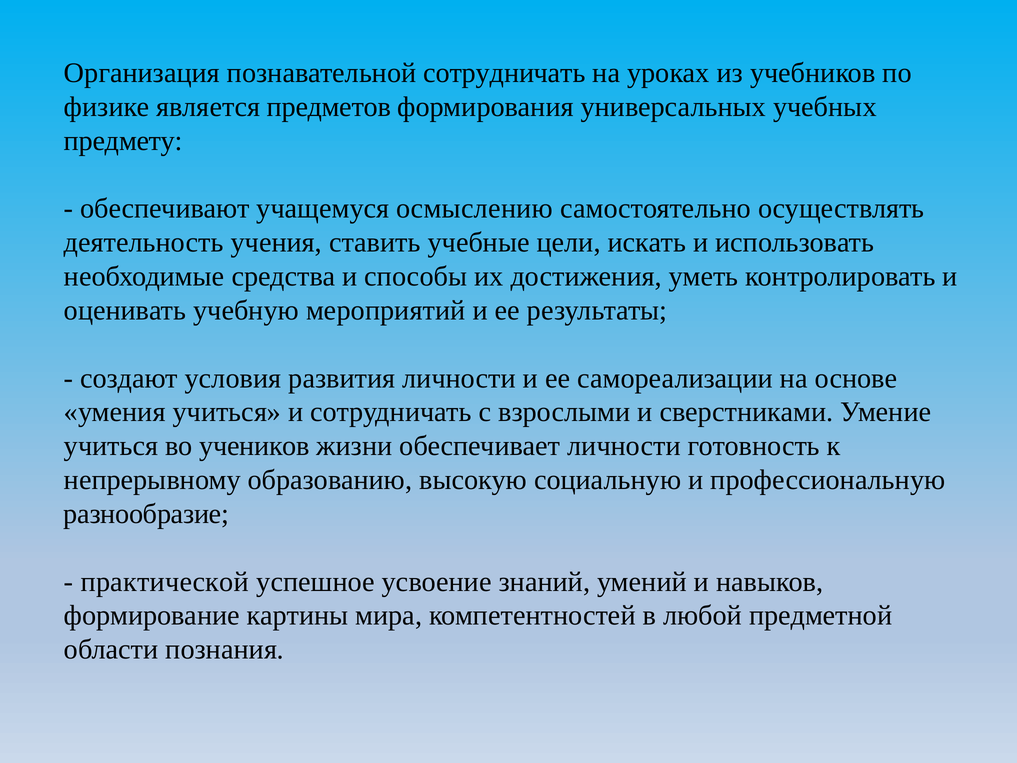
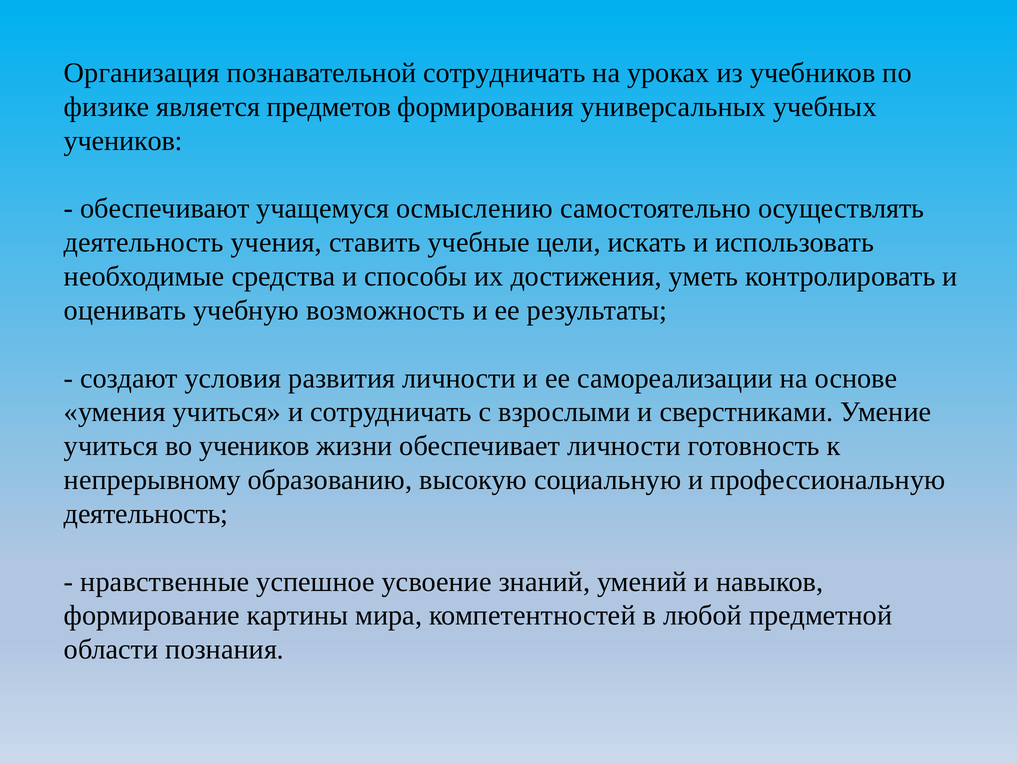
предмету: предмету -> учеников (123, 141)
мероприятий: мероприятий -> возможность (386, 310)
разнообразие: разнообразие -> деятельность (146, 514)
практической: практической -> нравственные (165, 582)
